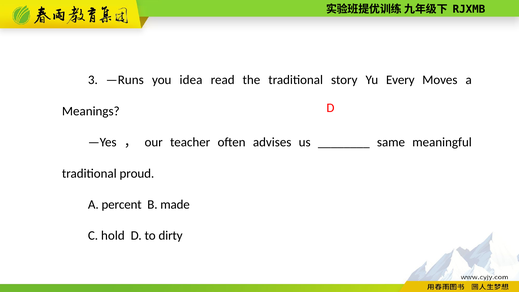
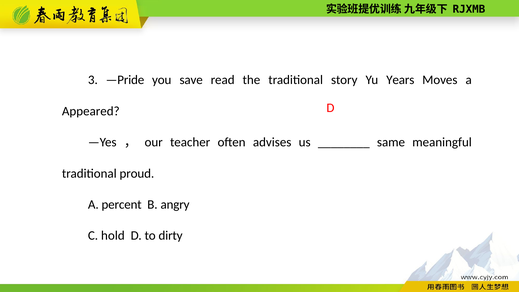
—Runs: —Runs -> —Pride (125, 80)
idea: idea -> save (191, 80)
Every: Every -> Years (400, 80)
Meanings: Meanings -> Appeared (91, 111)
made: made -> angry (175, 205)
